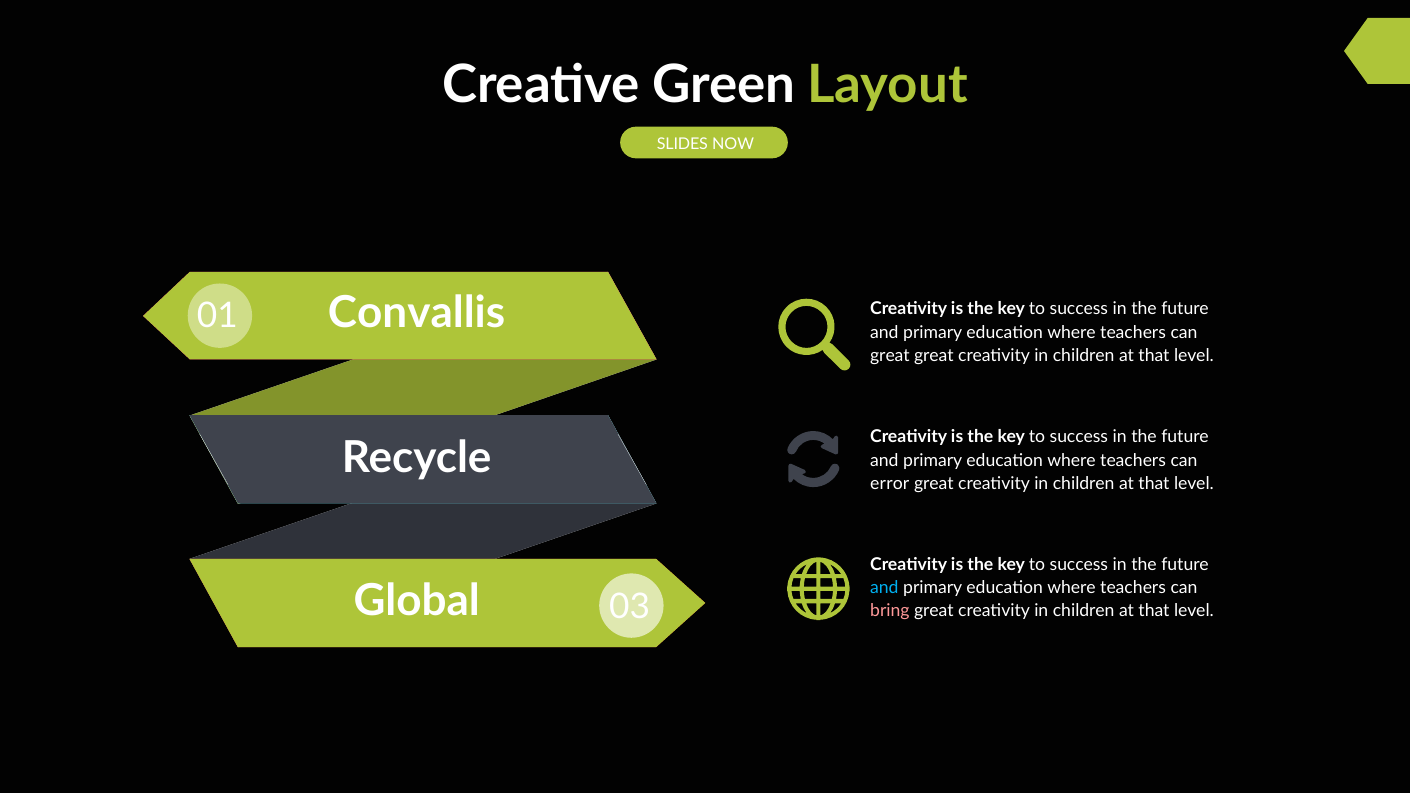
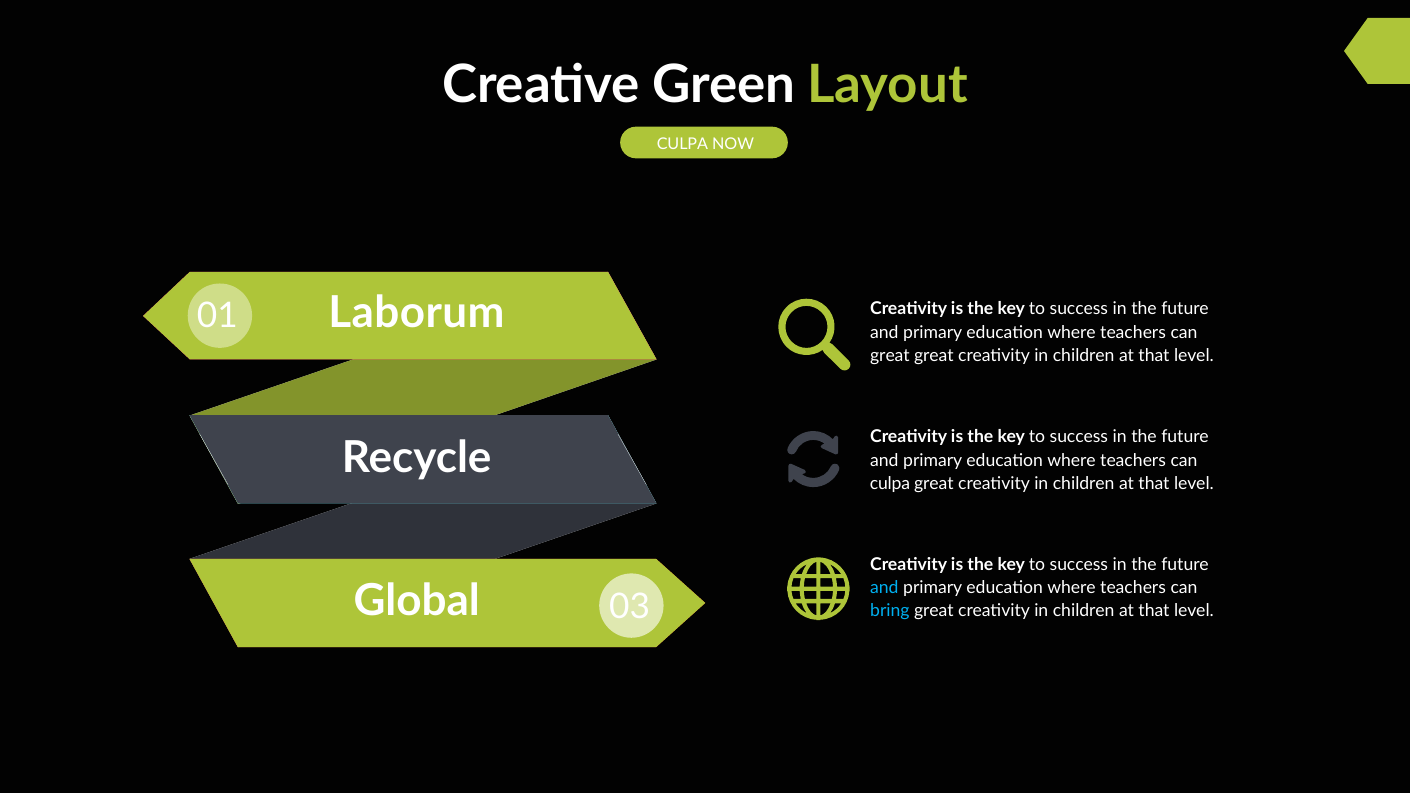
SLIDES: SLIDES -> CULPA (682, 144)
Convallis: Convallis -> Laborum (416, 313)
error: error -> culpa (890, 484)
bring colour: pink -> light blue (890, 611)
